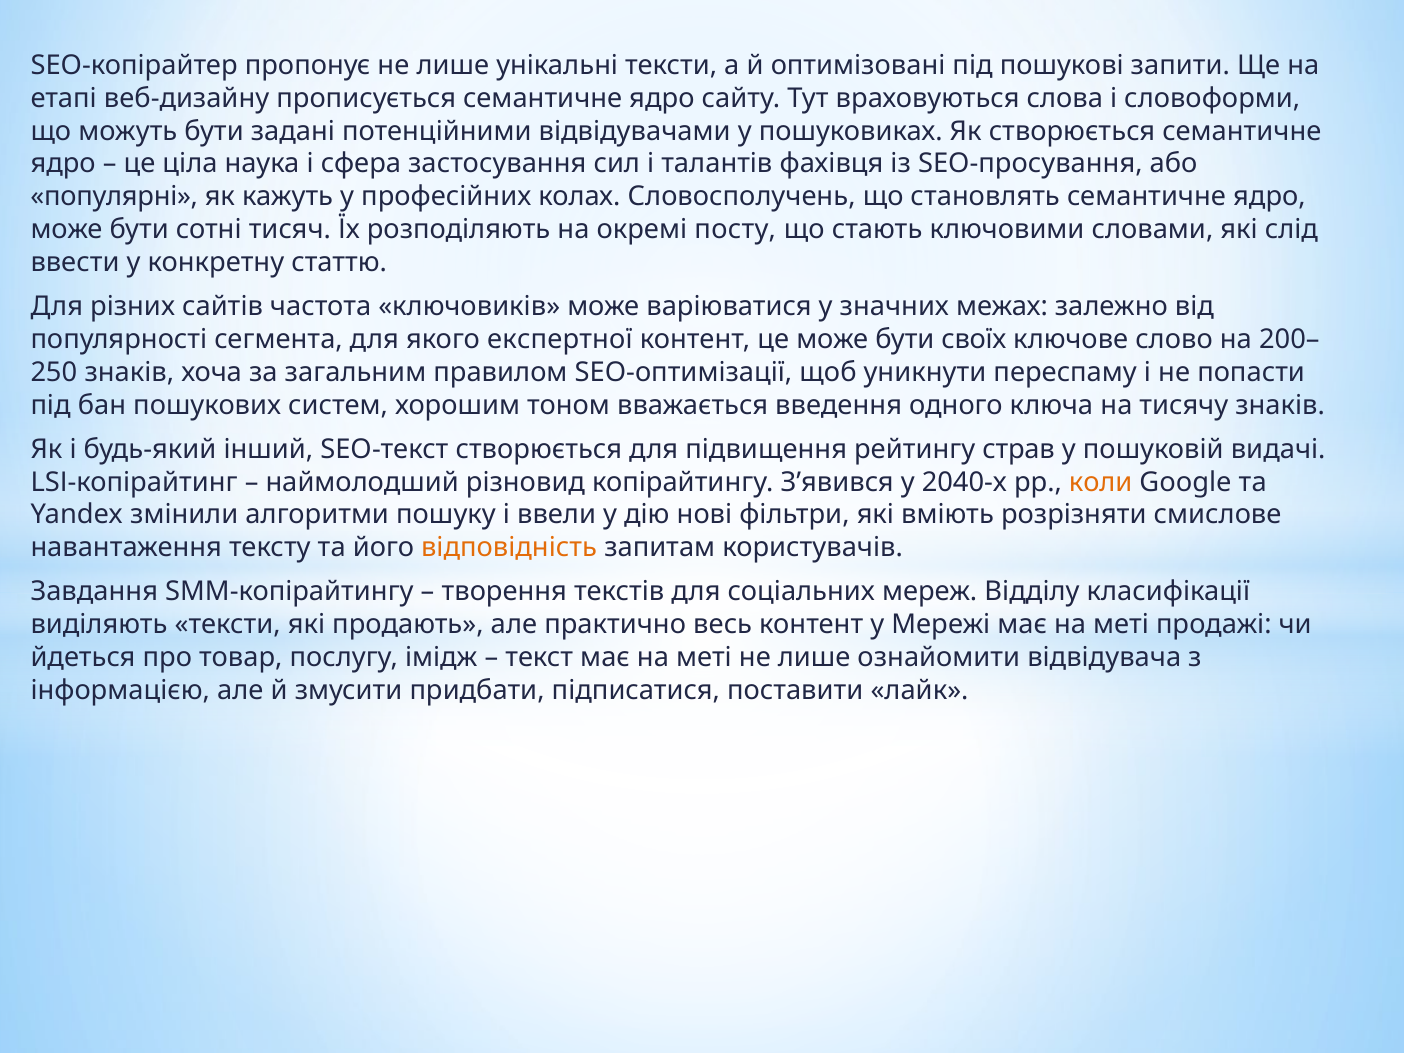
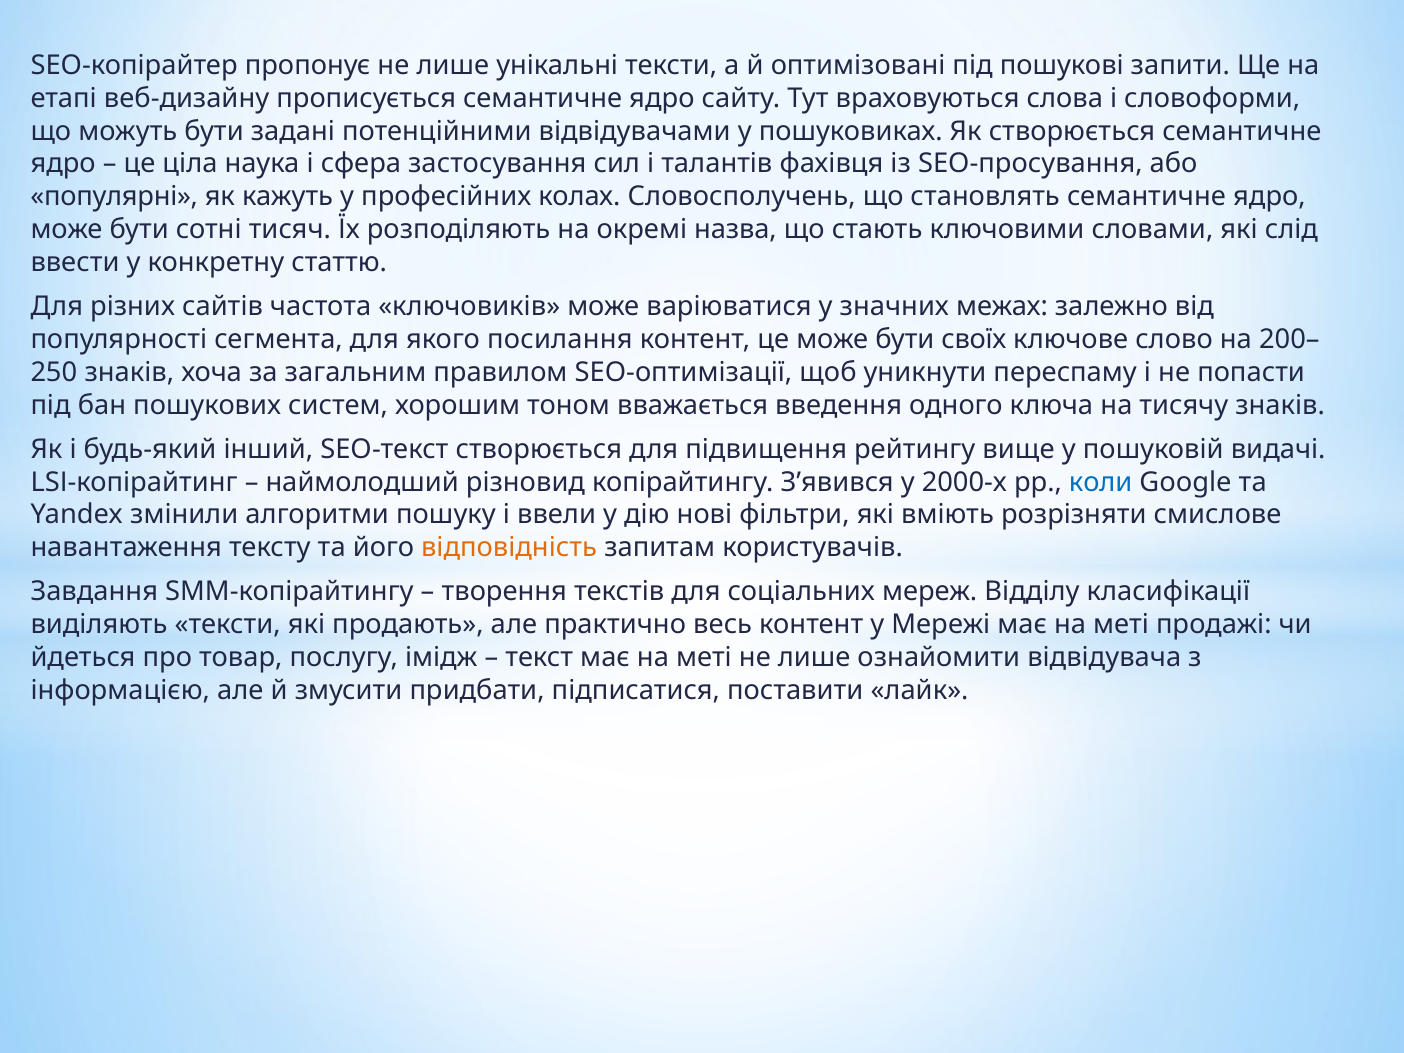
посту: посту -> назва (735, 230)
експертної: експертної -> посилання (560, 339)
страв: страв -> вище (1018, 449)
2040-х: 2040-х -> 2000-х (964, 482)
коли colour: orange -> blue (1101, 482)
